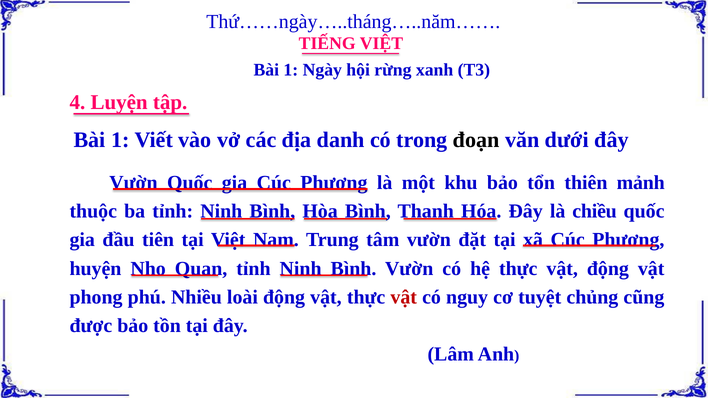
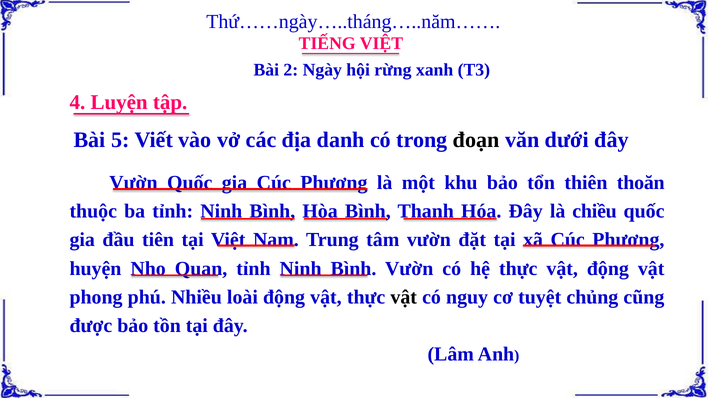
1: 1 -> 2 (291, 70)
1: 1 -> 5 (120, 140)
mảnh: mảnh -> thoăn (641, 182)
vật colour: red -> black (404, 297)
